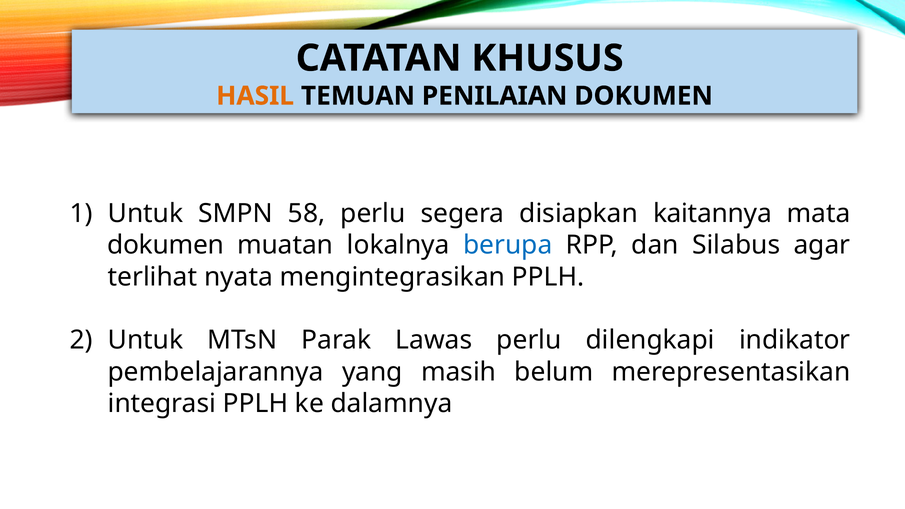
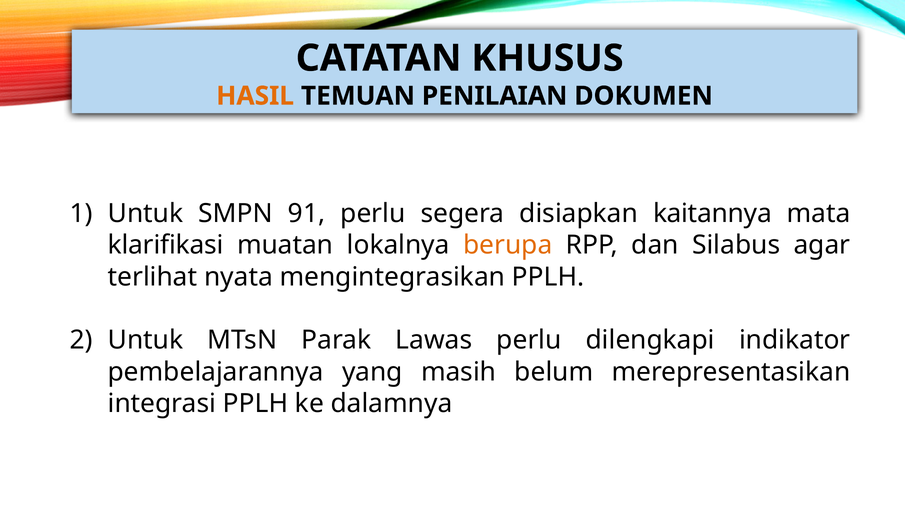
58: 58 -> 91 (307, 213)
dokumen: dokumen -> klarifikasi (166, 245)
berupa colour: blue -> orange (508, 245)
